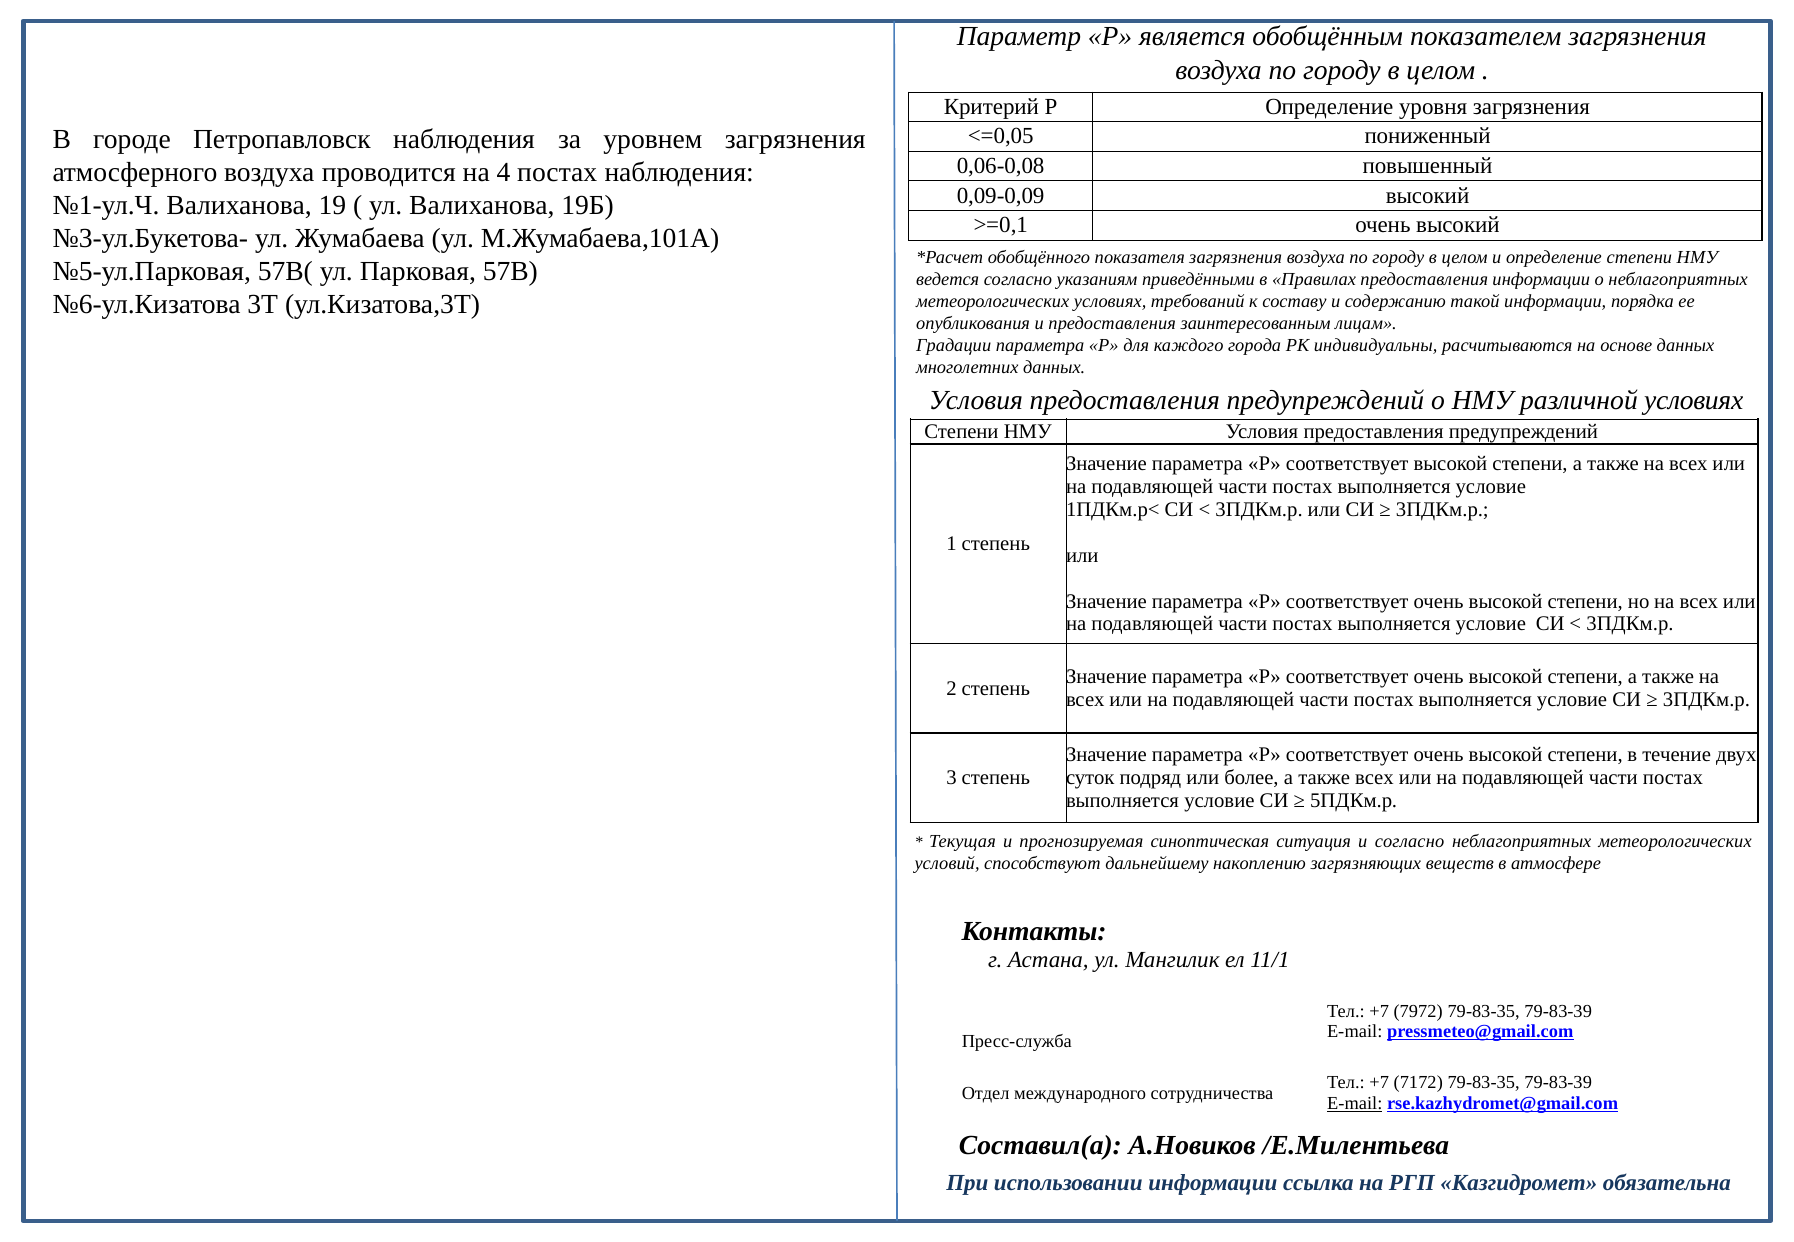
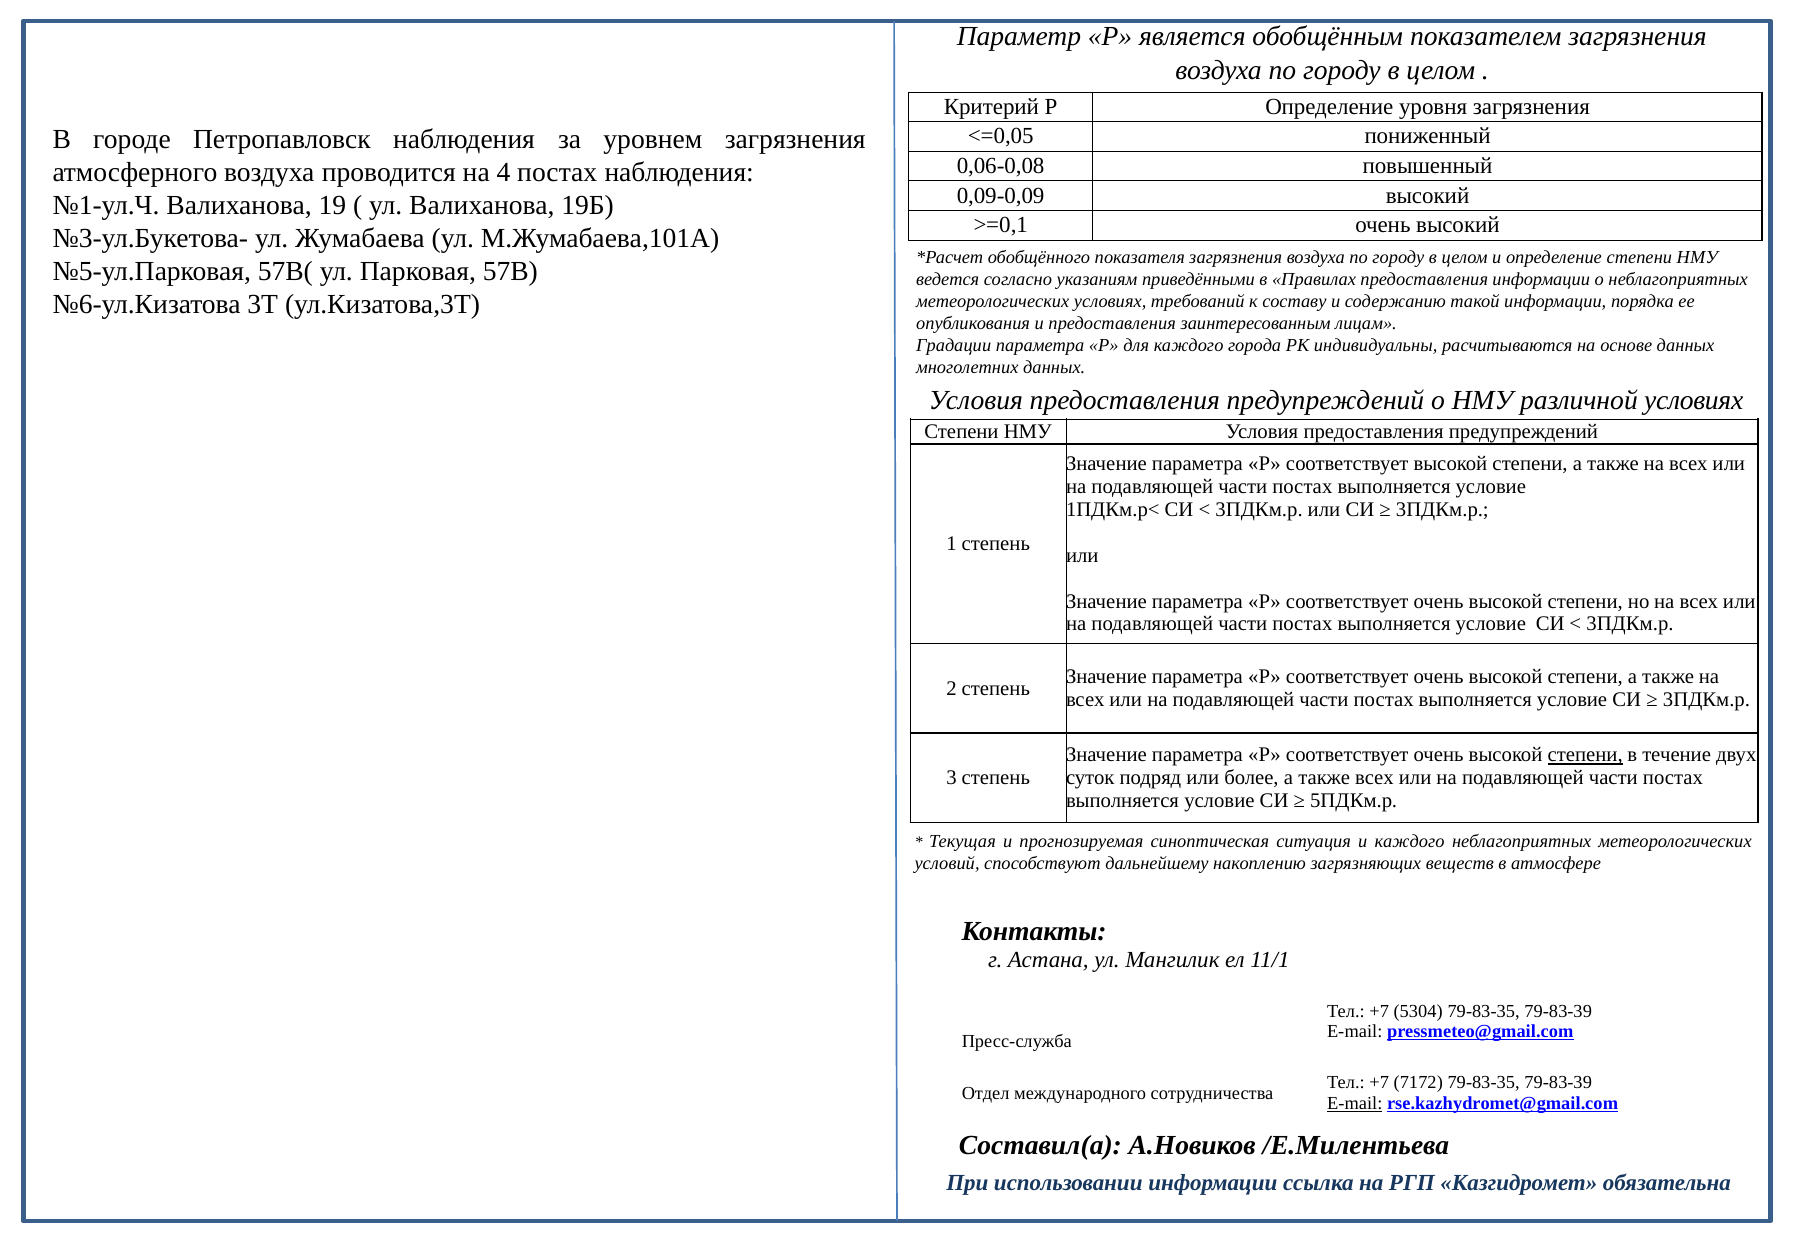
степени underline: none -> present (1585, 755)
и согласно: согласно -> каждого (1410, 841)
7972: 7972 -> 5304 (1418, 1011)
